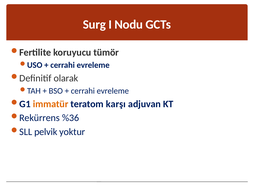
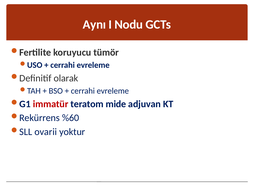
Surg: Surg -> Aynı (94, 24)
immatür colour: orange -> red (51, 104)
karşı: karşı -> mide (116, 104)
%36: %36 -> %60 (71, 118)
pelvik: pelvik -> ovarii (46, 131)
